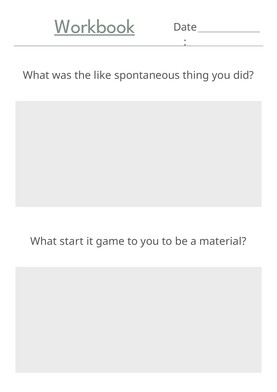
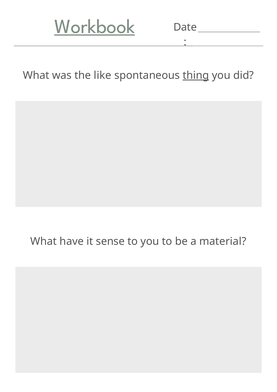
thing underline: none -> present (196, 75)
start: start -> have (72, 241)
game: game -> sense (110, 241)
